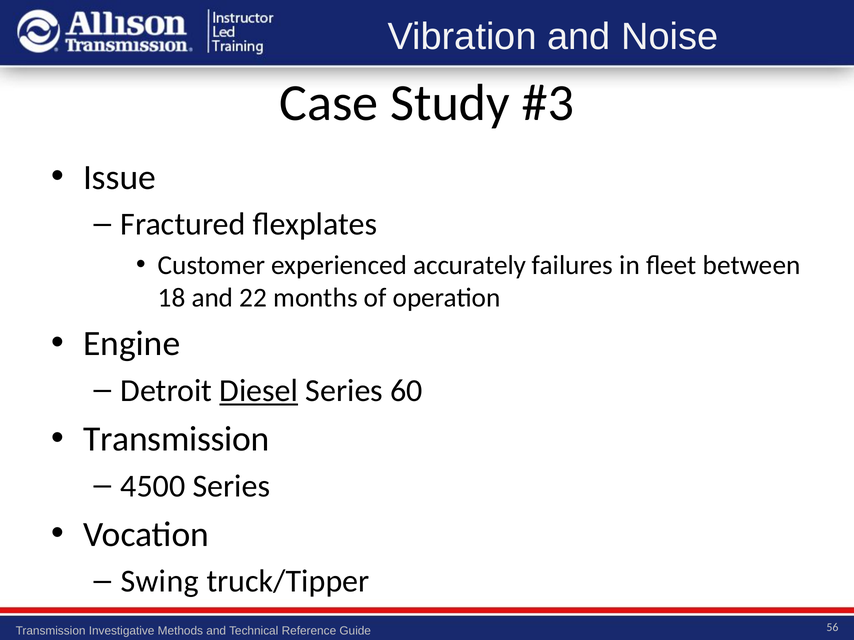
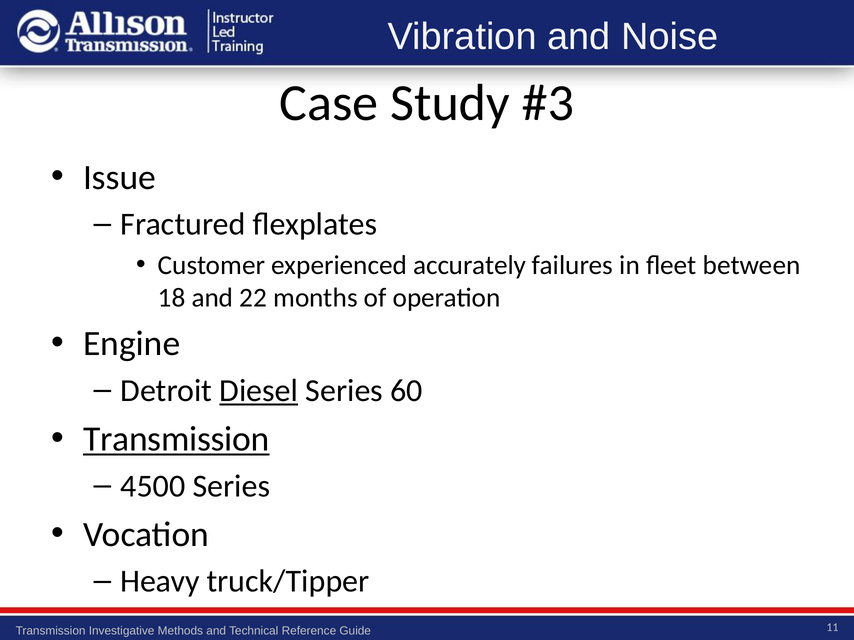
Transmission underline: none -> present (176, 439)
Swing: Swing -> Heavy (160, 582)
56: 56 -> 11 (832, 628)
